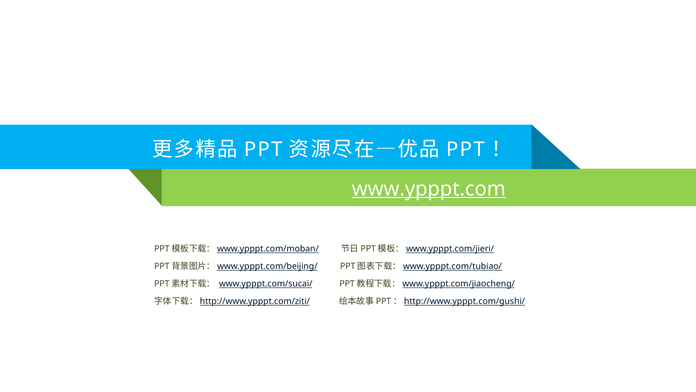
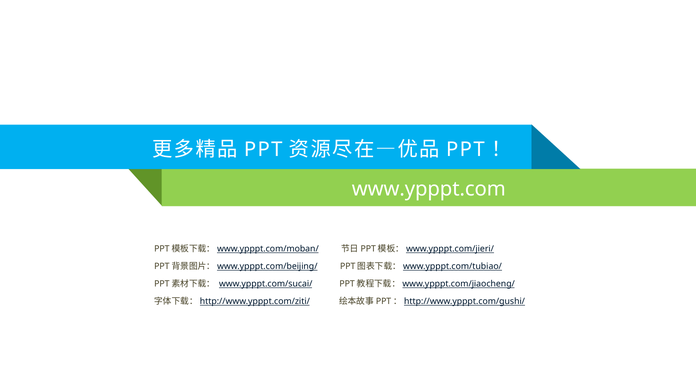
www.ypppt.com underline: present -> none (429, 189)
